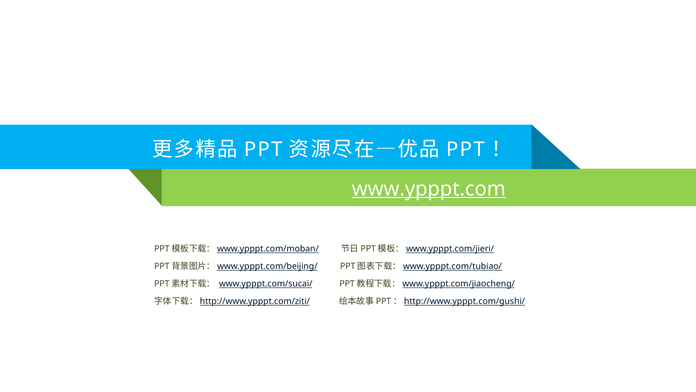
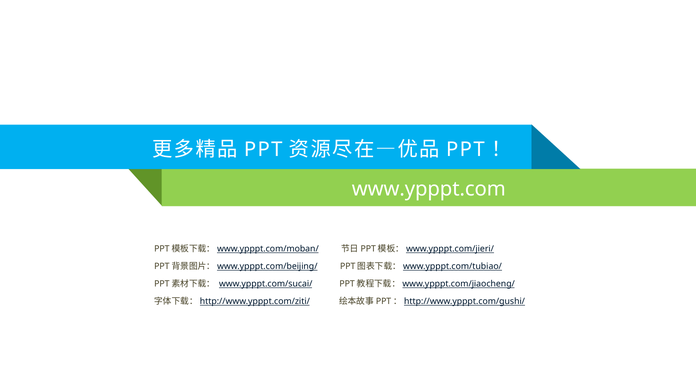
www.ypppt.com underline: present -> none (429, 189)
